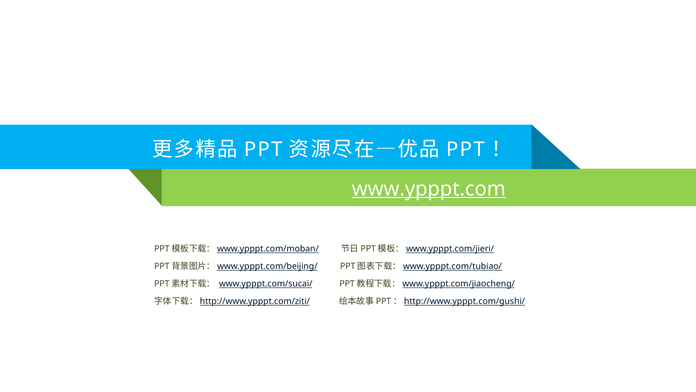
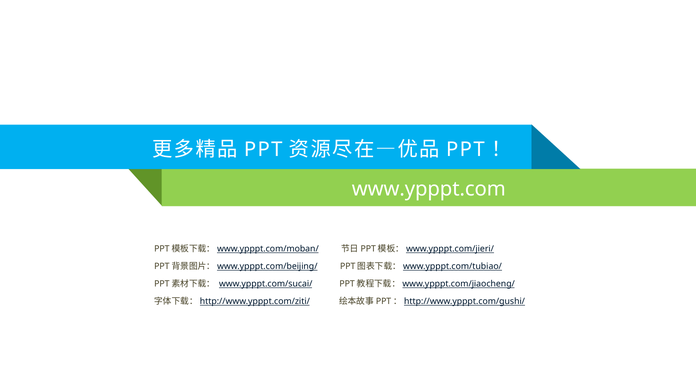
www.ypppt.com underline: present -> none (429, 189)
